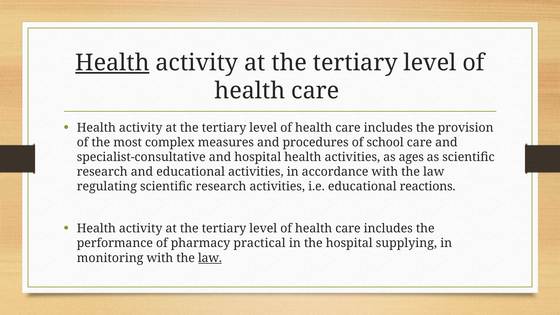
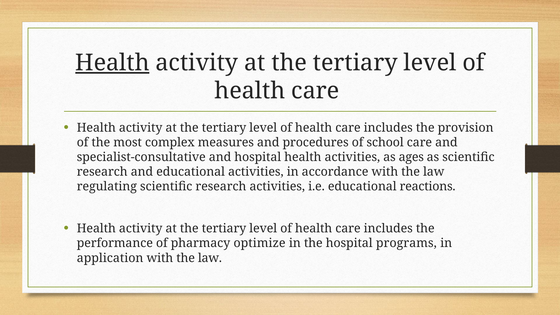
practical: practical -> optimize (260, 243)
supplying: supplying -> programs (406, 243)
monitoring: monitoring -> application (110, 258)
law underline: present -> none (210, 258)
